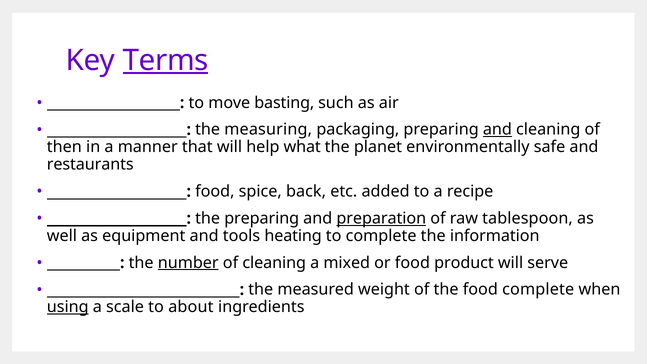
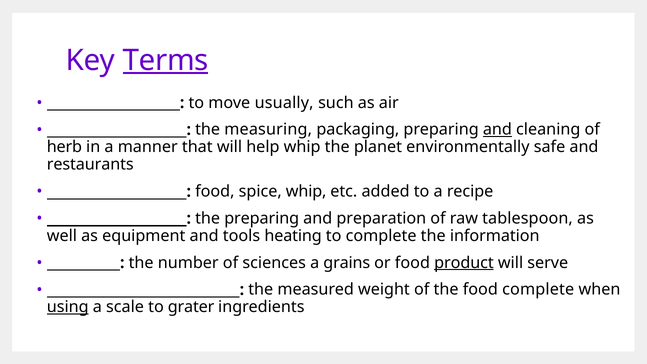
basting: basting -> usually (284, 103)
then: then -> herb (64, 147)
help what: what -> whip (302, 147)
spice back: back -> whip (306, 191)
preparation underline: present -> none (381, 218)
number underline: present -> none (188, 263)
of cleaning: cleaning -> sciences (274, 263)
mixed: mixed -> grains (347, 263)
product underline: none -> present (464, 263)
about: about -> grater (191, 307)
